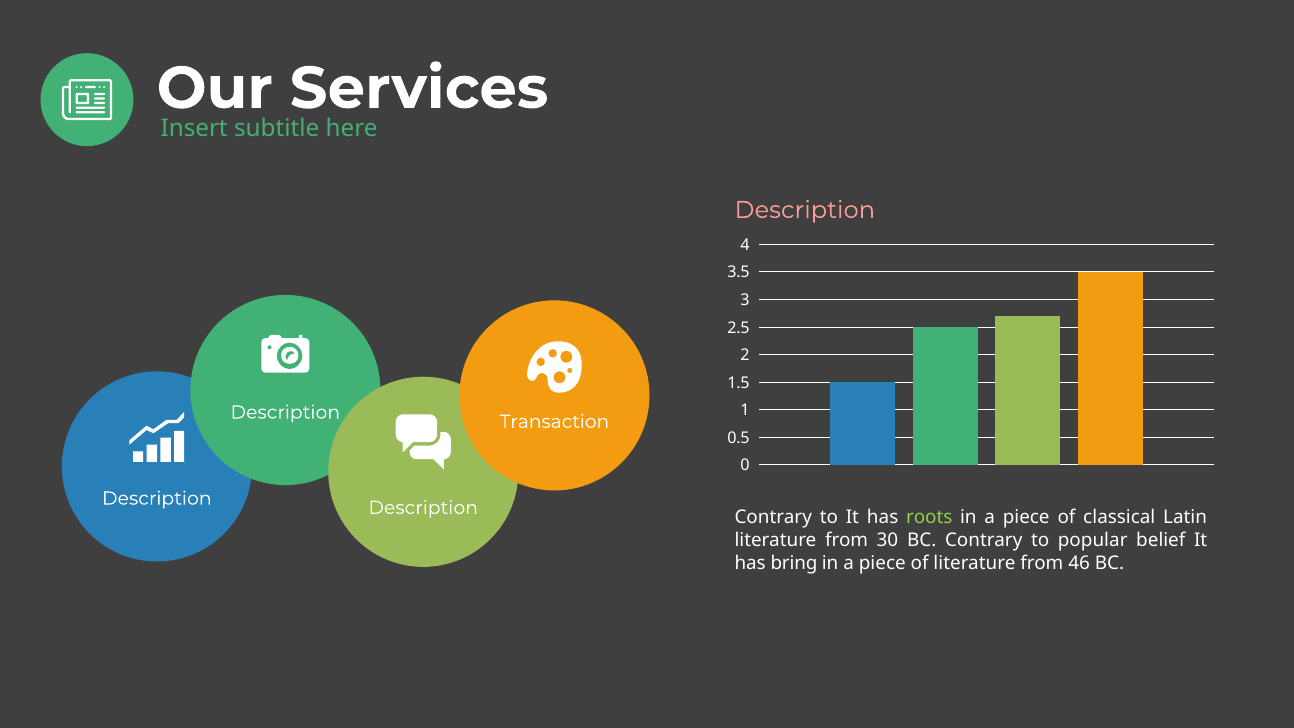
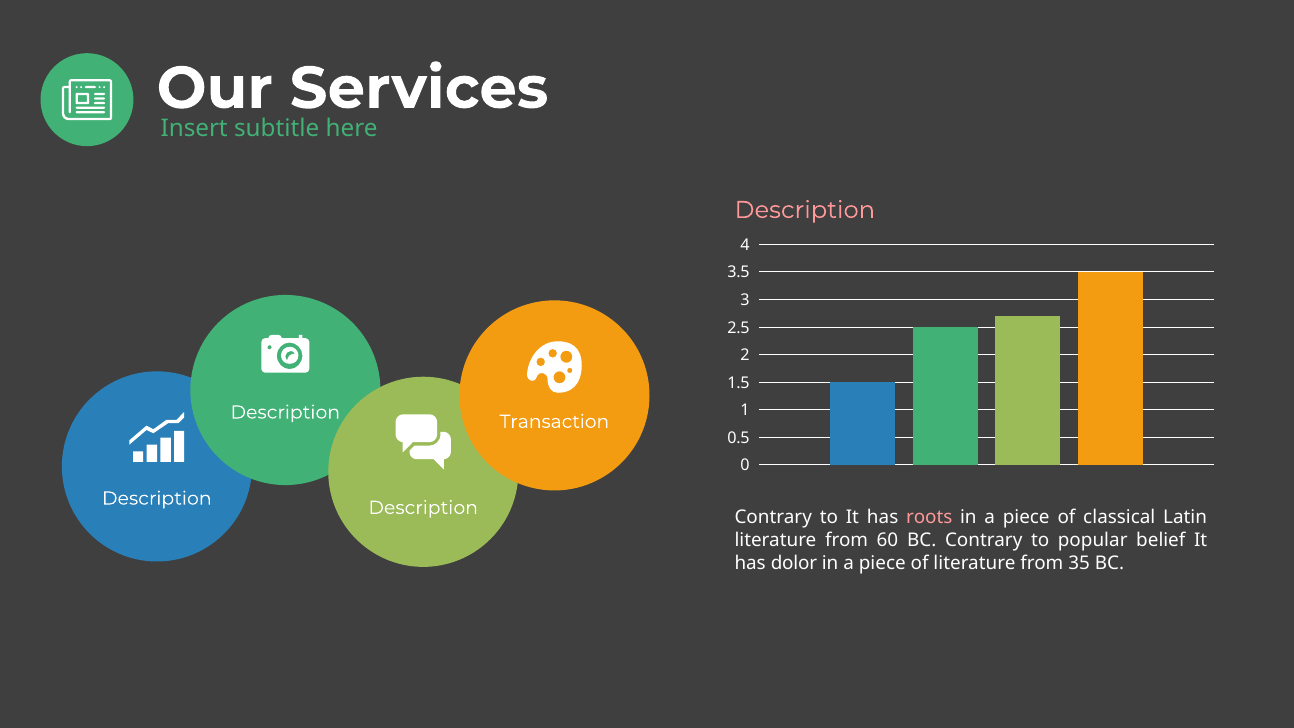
roots colour: light green -> pink (929, 517)
30: 30 -> 60 (887, 540)
bring: bring -> dolor (794, 563)
46: 46 -> 35 (1079, 563)
